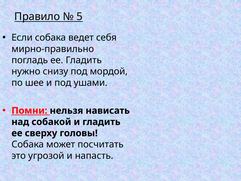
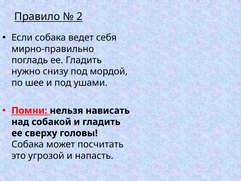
5: 5 -> 2 (80, 17)
